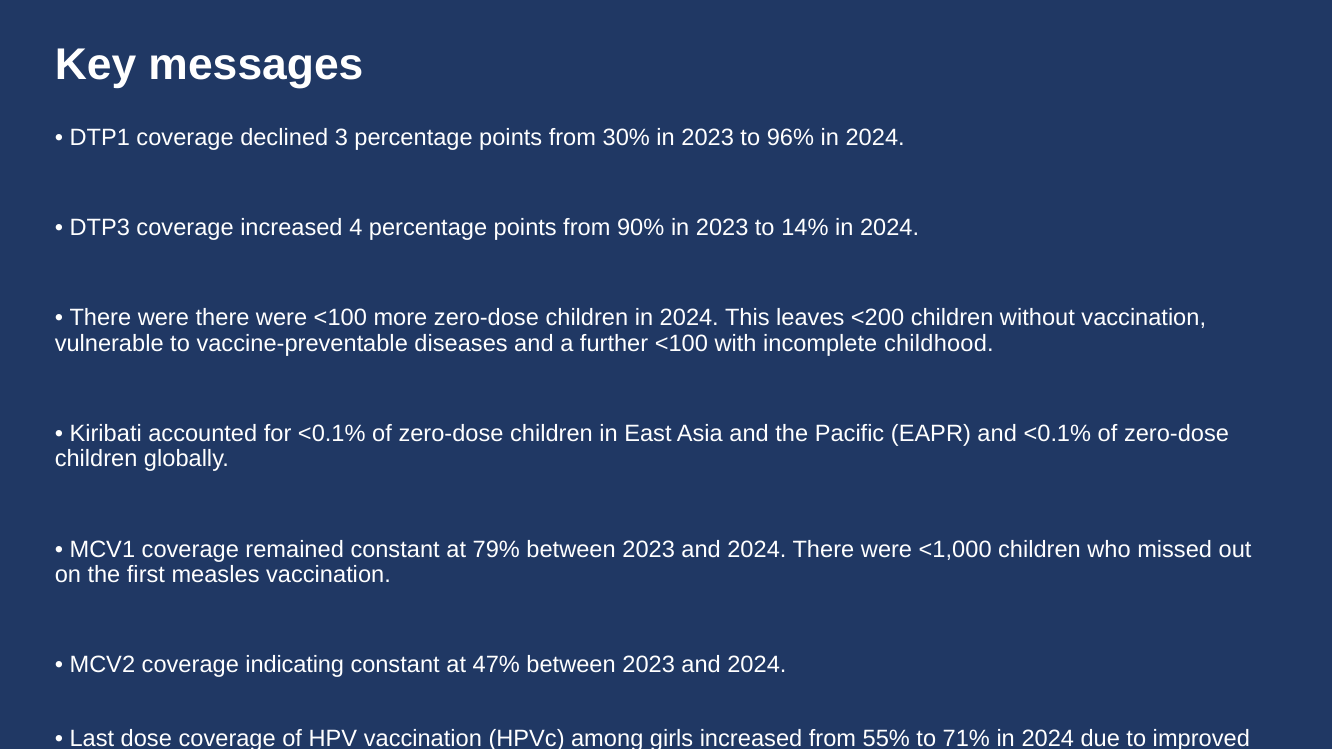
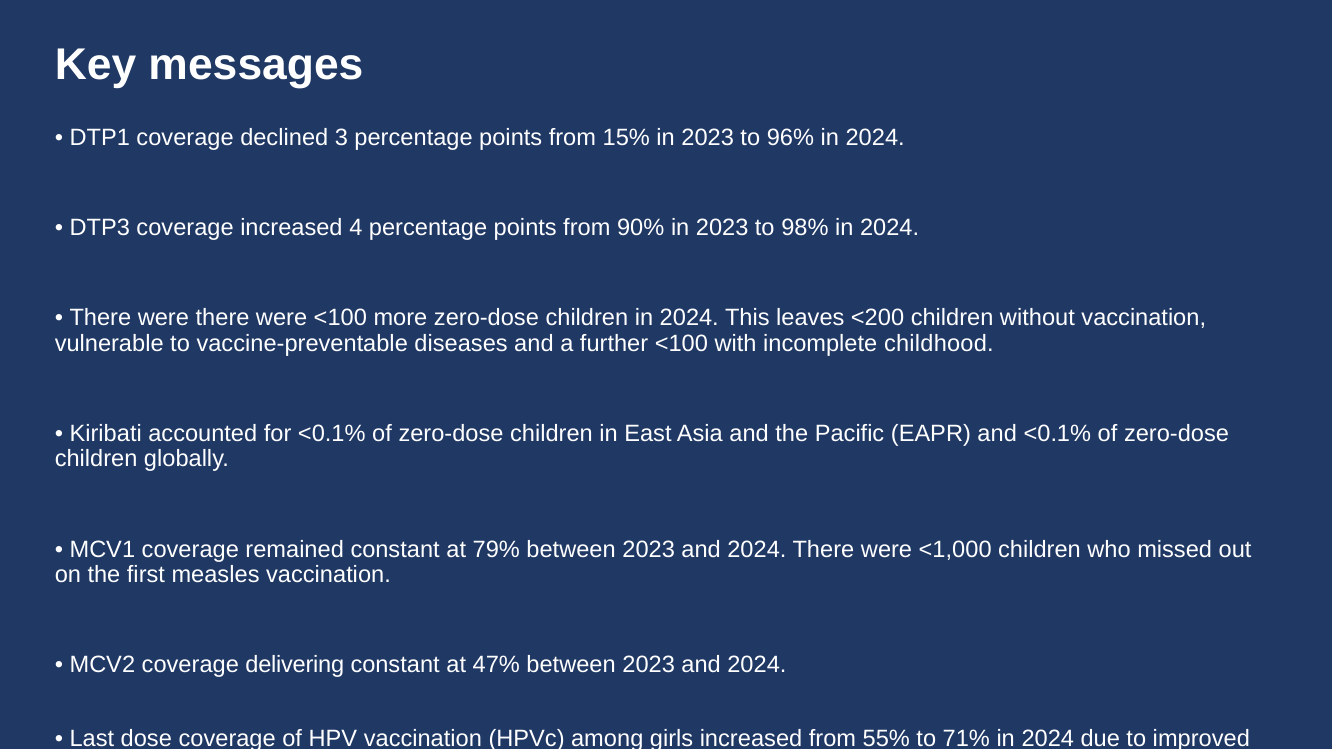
30%: 30% -> 15% (626, 137)
14%: 14% -> 98% (805, 228)
indicating: indicating -> delivering (295, 665)
